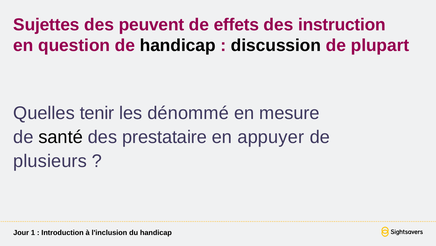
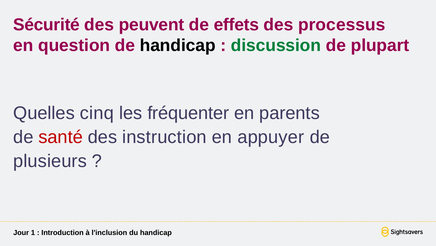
Sujettes: Sujettes -> Sécurité (46, 25)
instruction: instruction -> processus (342, 25)
discussion colour: black -> green (276, 45)
tenir: tenir -> cinq (97, 113)
dénommé: dénommé -> fréquenter (188, 113)
mesure: mesure -> parents (290, 113)
santé colour: black -> red (61, 137)
prestataire: prestataire -> instruction (164, 137)
